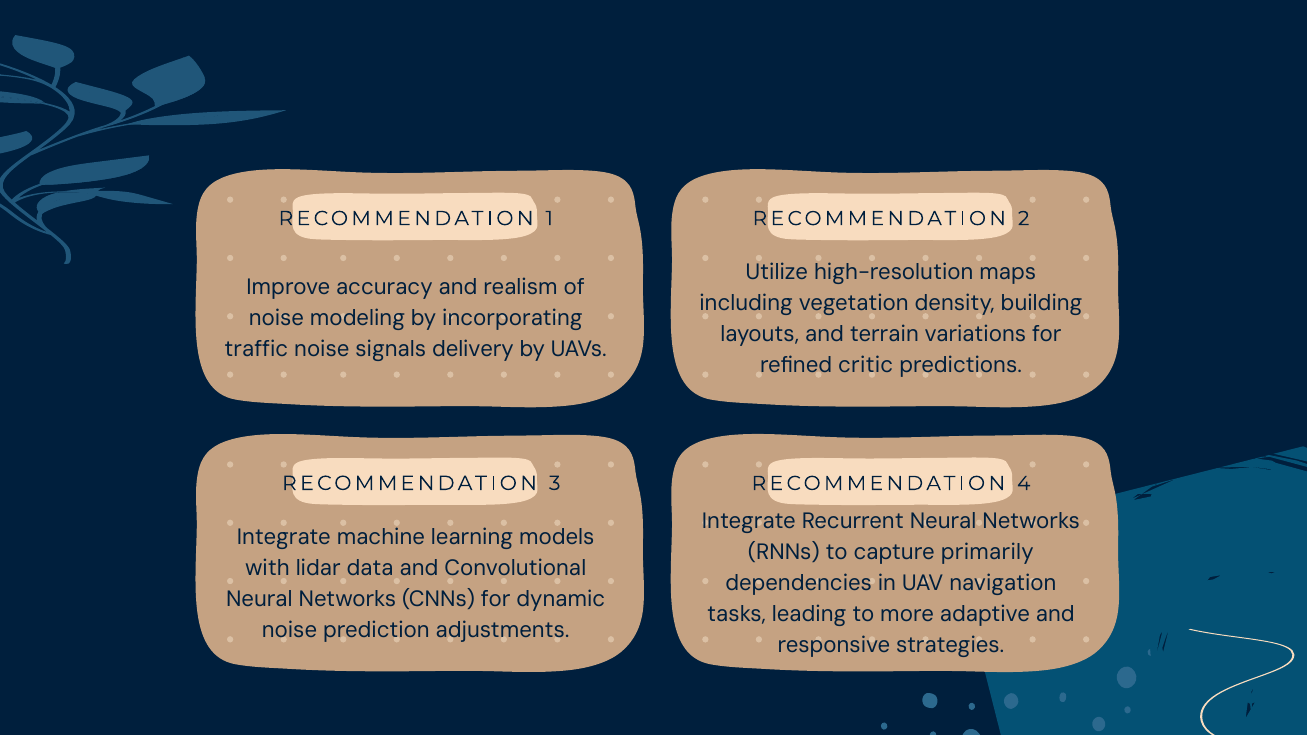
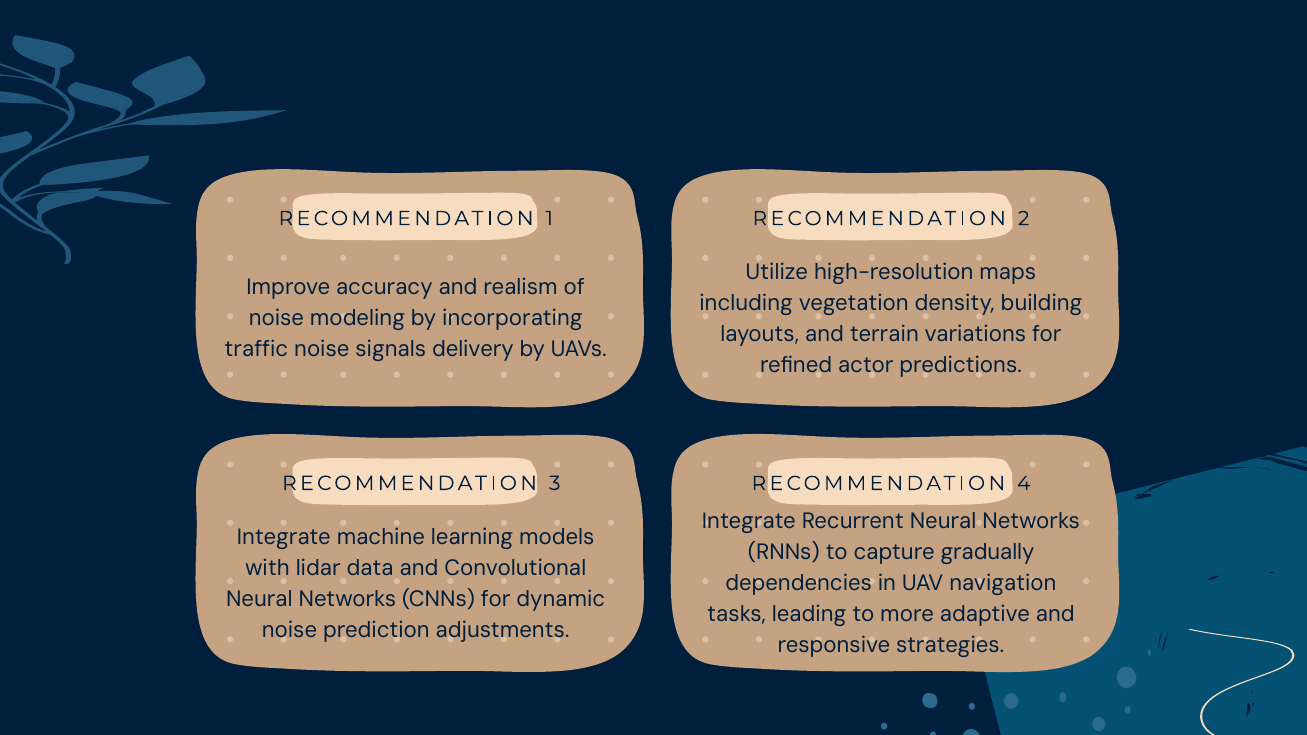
critic: critic -> actor (866, 365)
primarily: primarily -> gradually (987, 552)
